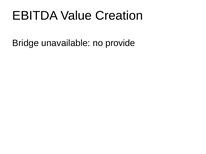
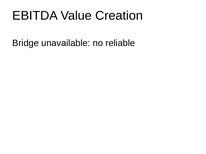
provide: provide -> reliable (120, 43)
